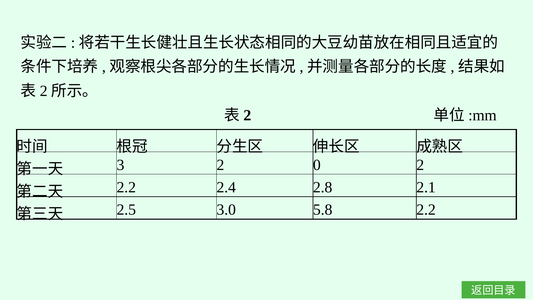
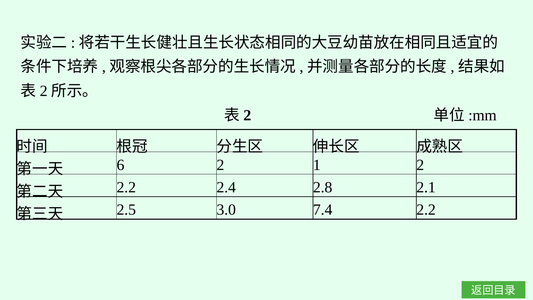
3: 3 -> 6 (120, 165)
0: 0 -> 1 (317, 165)
5.8: 5.8 -> 7.4 (323, 210)
